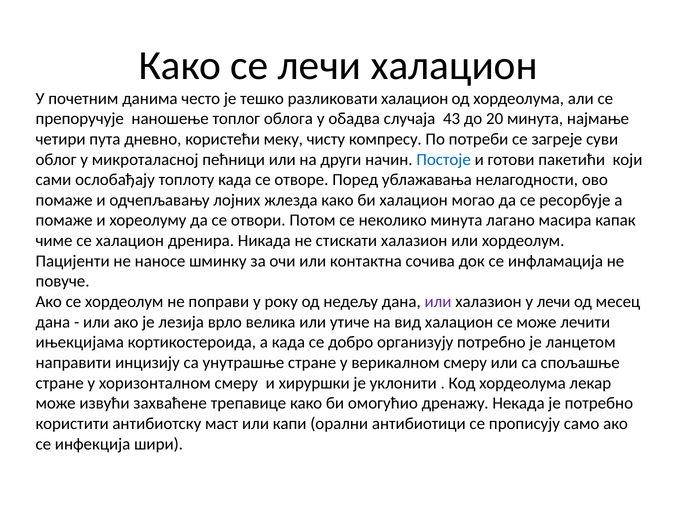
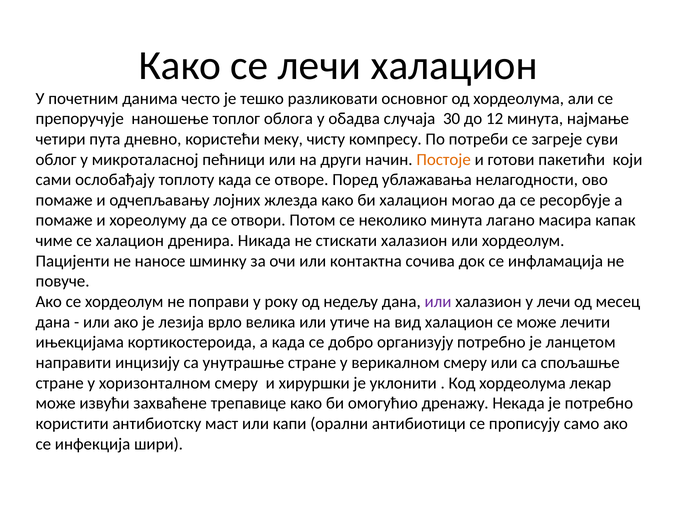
разликовати халацион: халацион -> основног (415, 98)
43: 43 -> 30 (452, 119)
20: 20 -> 12 (495, 119)
Постоје colour: blue -> orange (444, 159)
